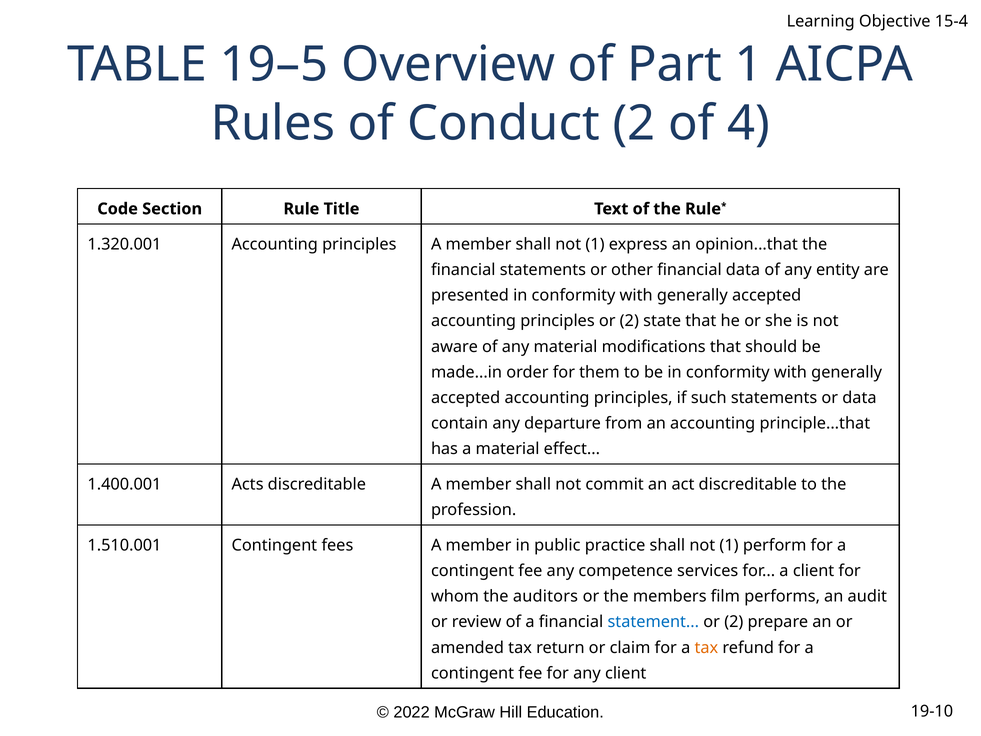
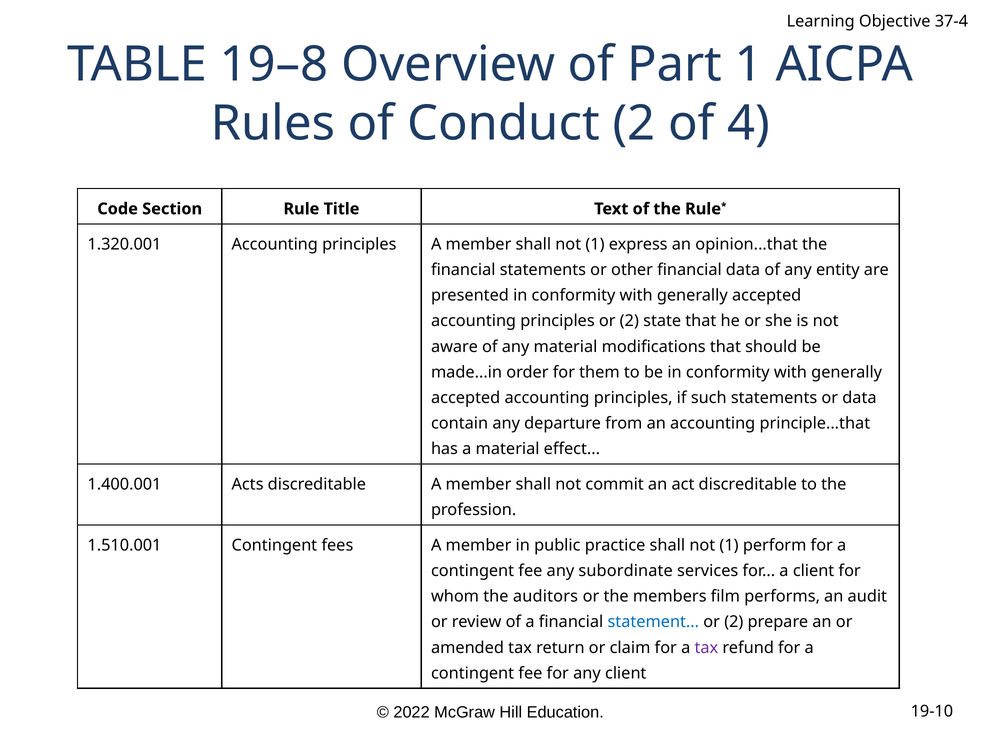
15-4: 15-4 -> 37-4 (951, 21)
19–5: 19–5 -> 19–8 (274, 65)
competence: competence -> subordinate (626, 571)
tax colour: orange -> purple (706, 647)
